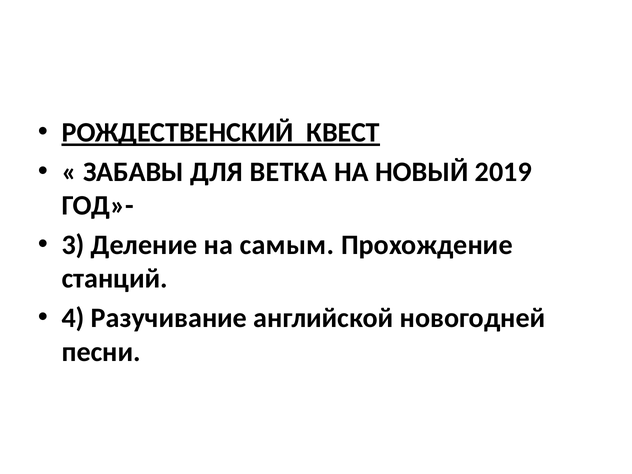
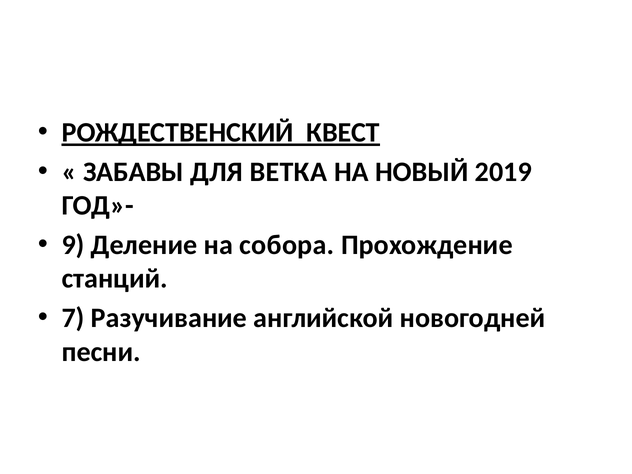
3: 3 -> 9 (73, 245)
самым: самым -> собора (287, 245)
4: 4 -> 7 (73, 318)
